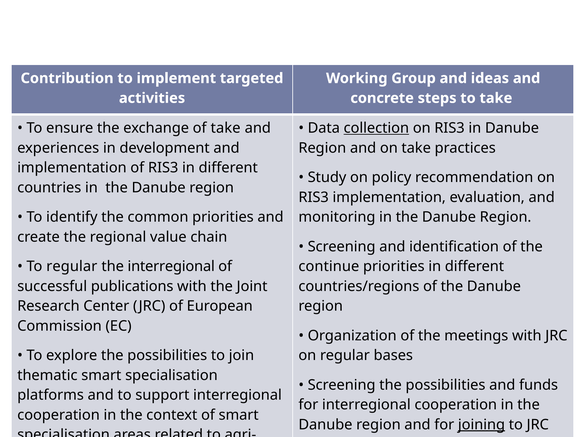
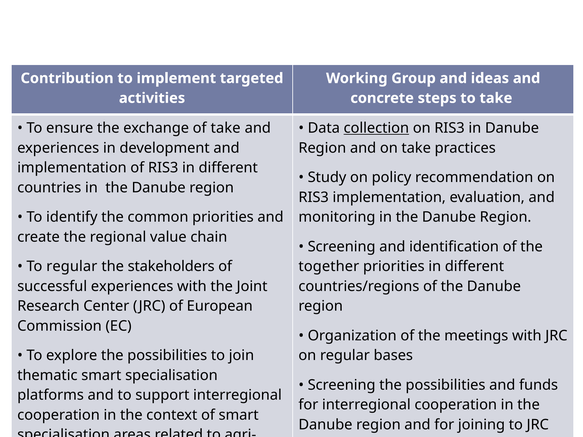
the interregional: interregional -> stakeholders (171, 267)
continue: continue -> together (329, 267)
successful publications: publications -> experiences (132, 286)
joining underline: present -> none (481, 425)
